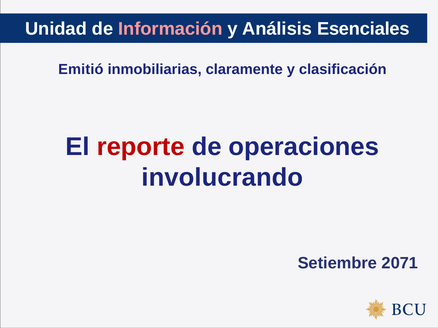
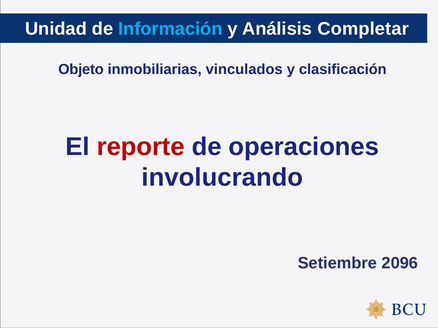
Información colour: pink -> light blue (170, 29)
Esenciales: Esenciales -> Completar (363, 29)
Emitió: Emitió -> Objeto (81, 70)
claramente: claramente -> vinculados (244, 70)
2071: 2071 -> 2096 (400, 263)
